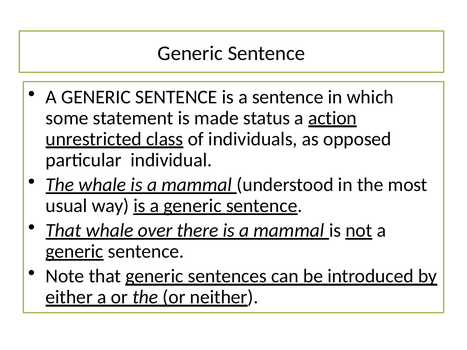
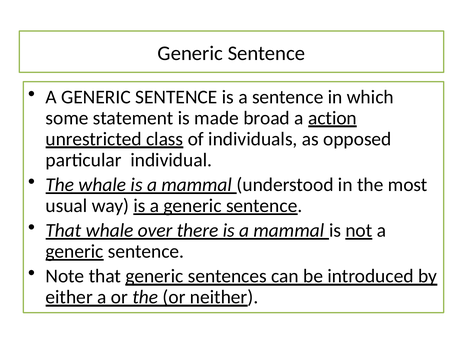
status: status -> broad (267, 118)
